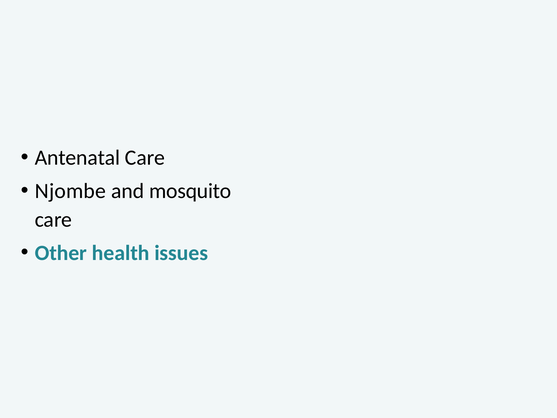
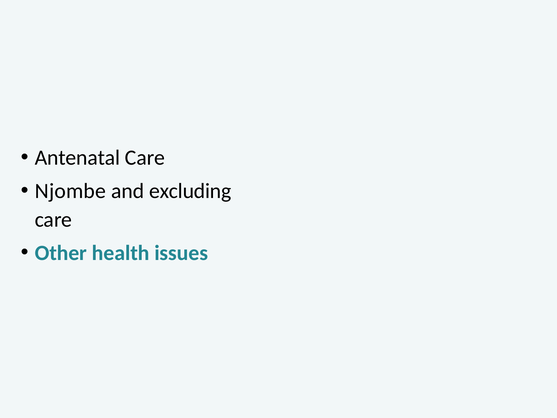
mosquito: mosquito -> excluding (190, 191)
